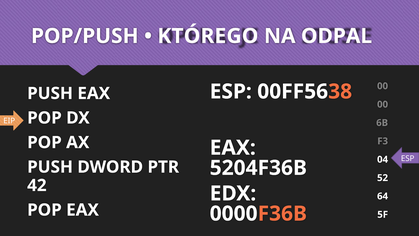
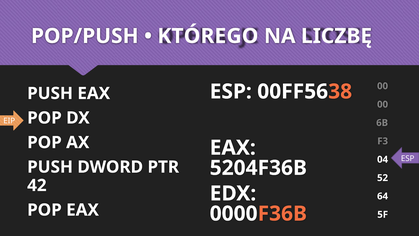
ODPAL: ODPAL -> LICZBĘ (337, 36)
